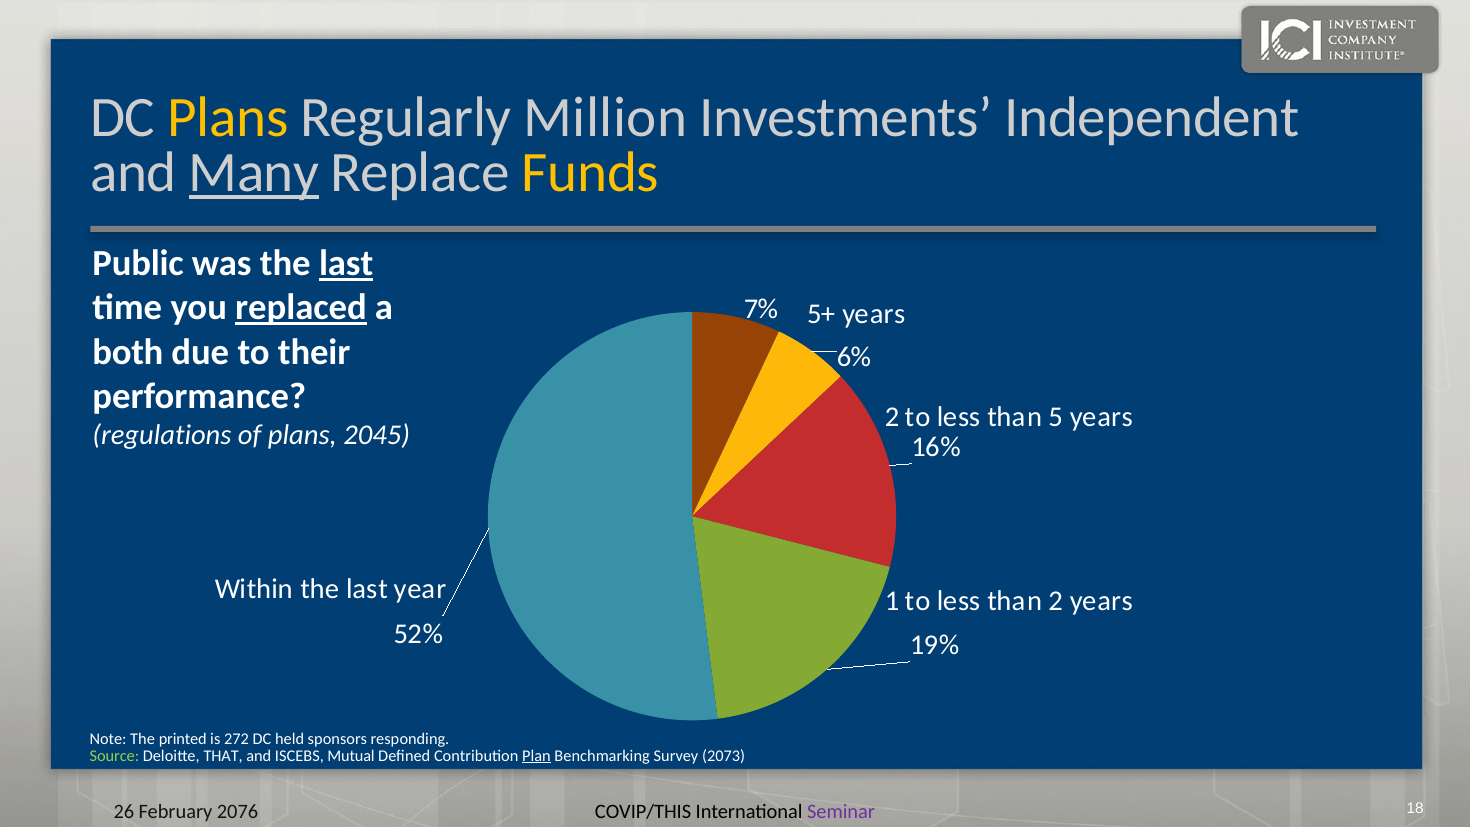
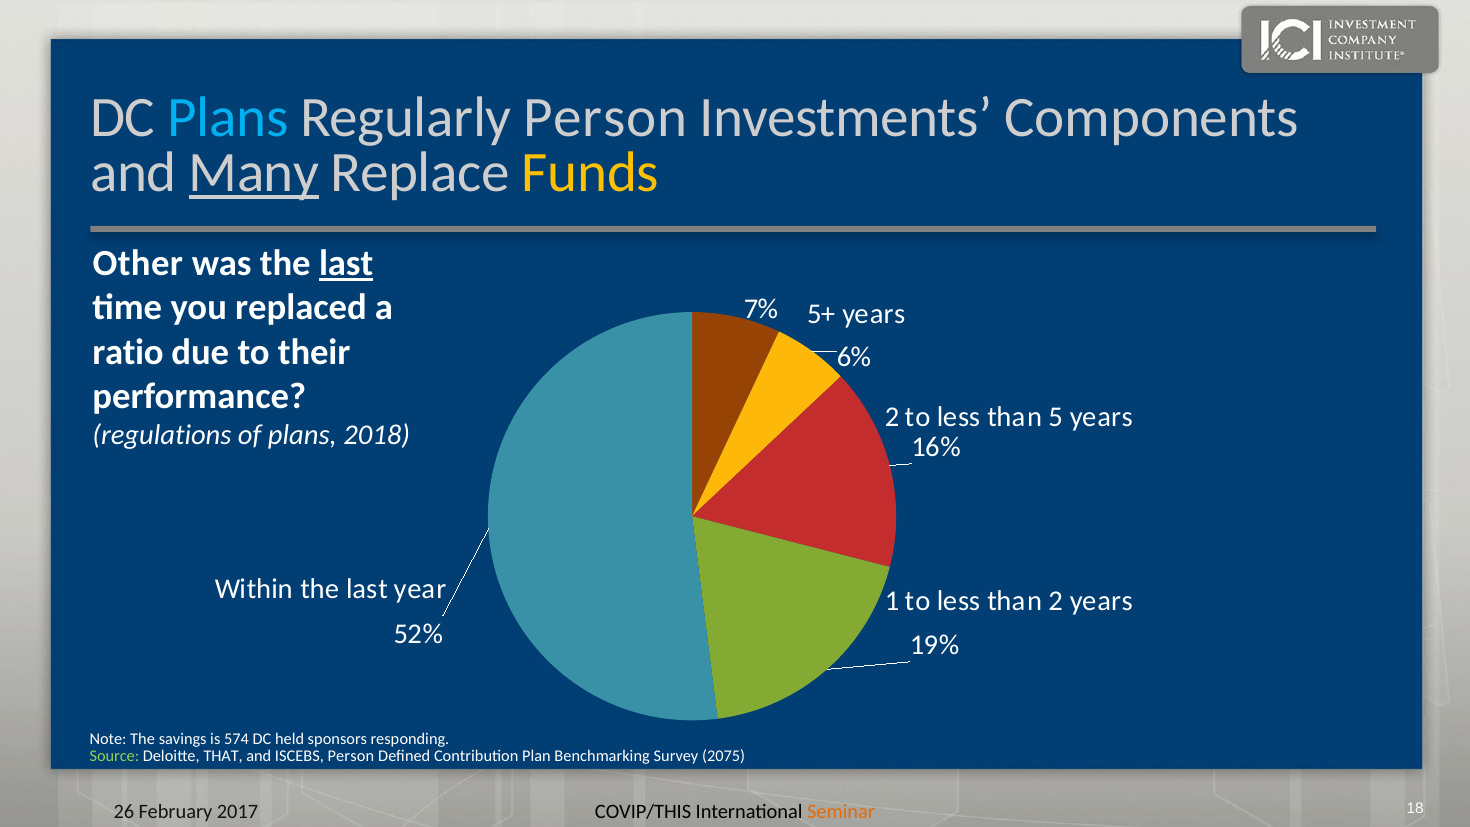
Plans colour: yellow -> light blue (228, 117)
Regularly Million: Million -> Person (605, 117)
Independent: Independent -> Components (1152, 117)
Public: Public -> Other (138, 264)
replaced underline: present -> none (301, 308)
both: both -> ratio (128, 352)
2045: 2045 -> 2018 (377, 435)
printed: printed -> savings (183, 739)
272: 272 -> 574 (237, 739)
ISCEBS Mutual: Mutual -> Person (351, 756)
Plan underline: present -> none (536, 756)
2073: 2073 -> 2075 (724, 756)
2076: 2076 -> 2017 (238, 812)
Seminar colour: purple -> orange (841, 812)
